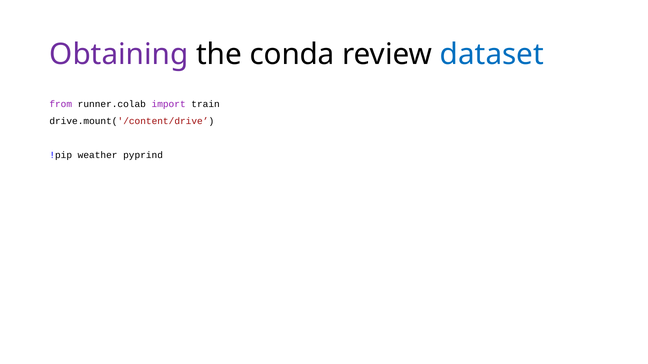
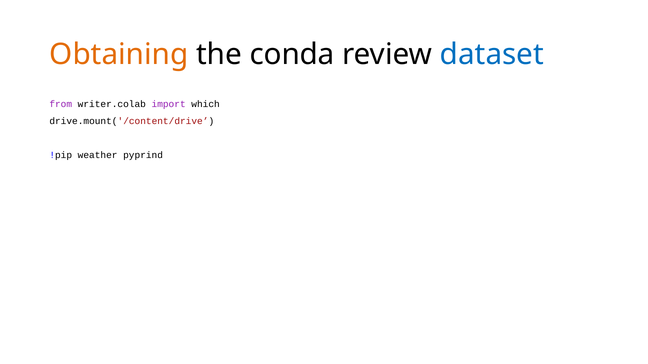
Obtaining colour: purple -> orange (119, 54)
runner.colab: runner.colab -> writer.colab (112, 105)
train: train -> which (206, 105)
